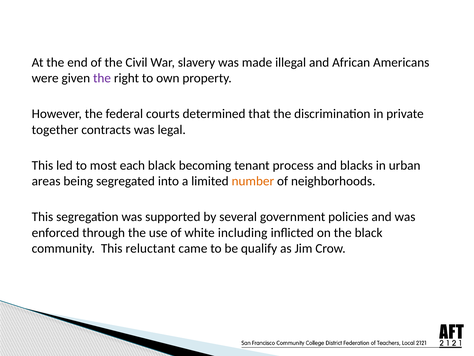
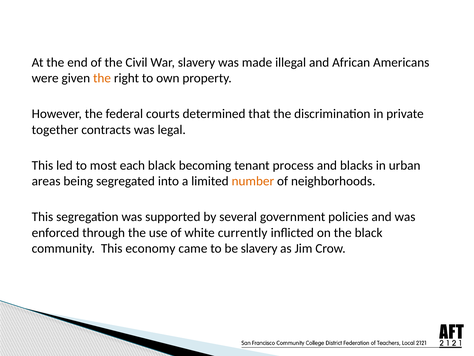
the colour: purple -> orange (102, 78)
including: including -> currently (243, 232)
reluctant: reluctant -> economy (150, 248)
be qualify: qualify -> slavery (259, 248)
